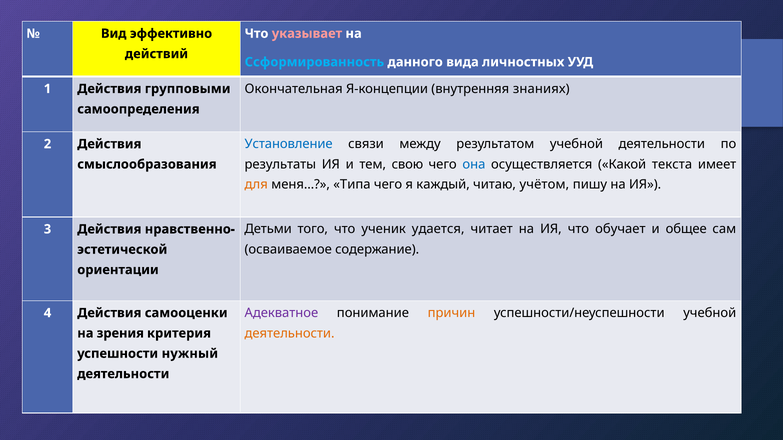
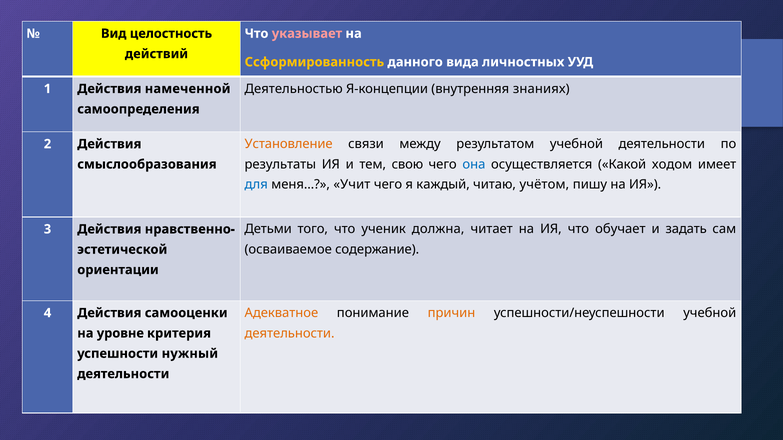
эффективно: эффективно -> целостность (171, 34)
Ссформированность colour: light blue -> yellow (314, 62)
Окончательная: Окончательная -> Деятельностью (294, 89)
групповыми: групповыми -> намеченной (188, 89)
Установление colour: blue -> orange (289, 144)
текста: текста -> ходом (672, 164)
для colour: orange -> blue (256, 185)
Типа: Типа -> Учит (352, 185)
удается: удается -> должна (438, 229)
общее: общее -> задать (686, 229)
Адекватное colour: purple -> orange (281, 313)
зрения: зрения -> уровне (120, 334)
